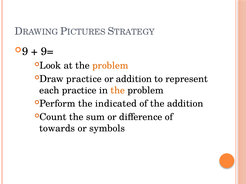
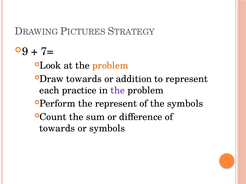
9=: 9= -> 7= (47, 52)
practice: practice -> towards (84, 79)
the colour: orange -> purple (118, 91)
the indicated: indicated -> represent (116, 104)
the addition: addition -> symbols (185, 104)
